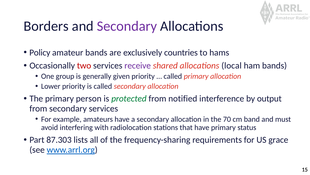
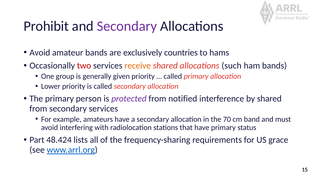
Borders: Borders -> Prohibit (46, 26)
Policy: Policy -> Avoid (40, 52)
receive colour: purple -> orange (138, 65)
local: local -> such (232, 65)
protected colour: green -> purple (129, 98)
by output: output -> shared (269, 98)
87.303: 87.303 -> 48.424 (59, 139)
